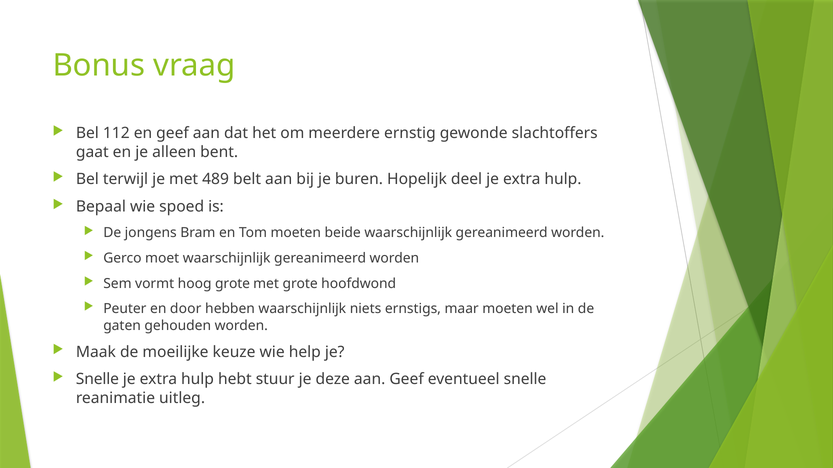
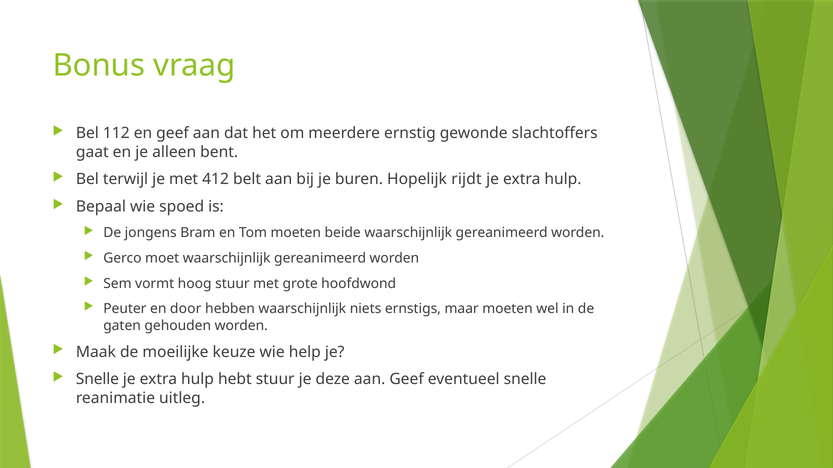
489: 489 -> 412 (216, 179)
deel: deel -> rijdt (466, 179)
hoog grote: grote -> stuur (232, 284)
